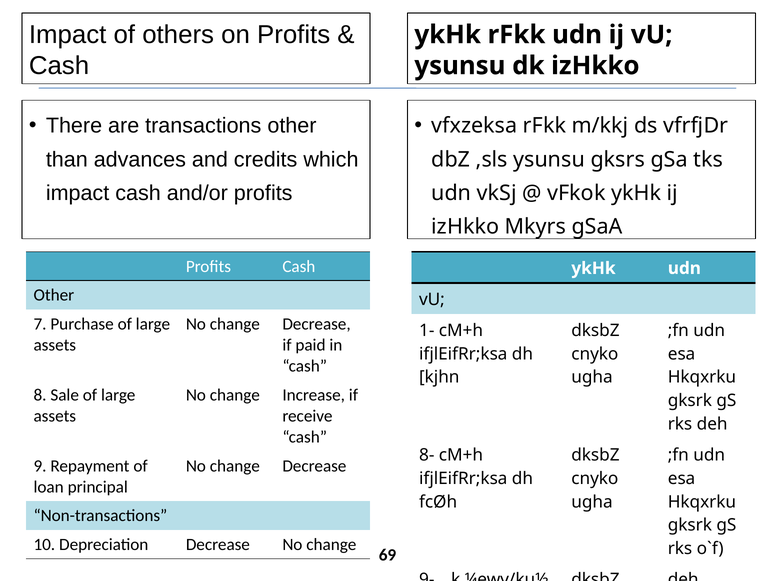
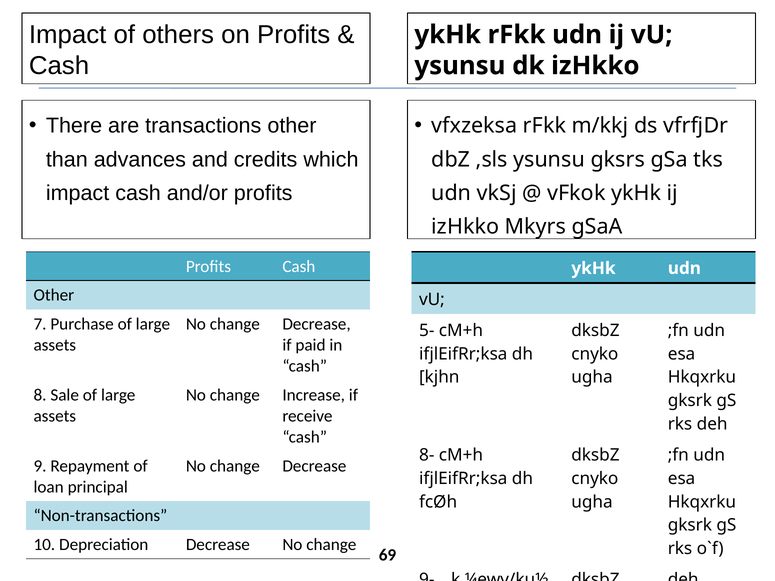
1-: 1- -> 5- (427, 331)
